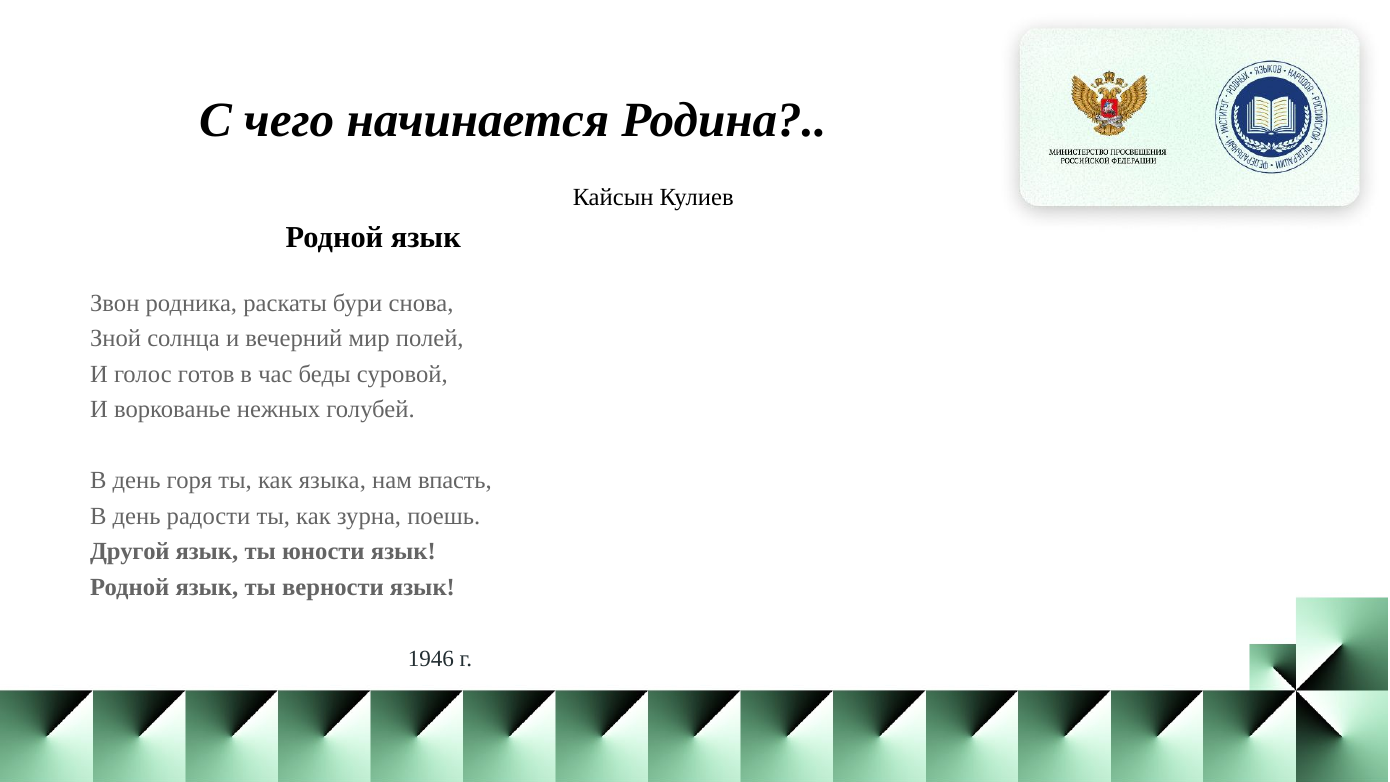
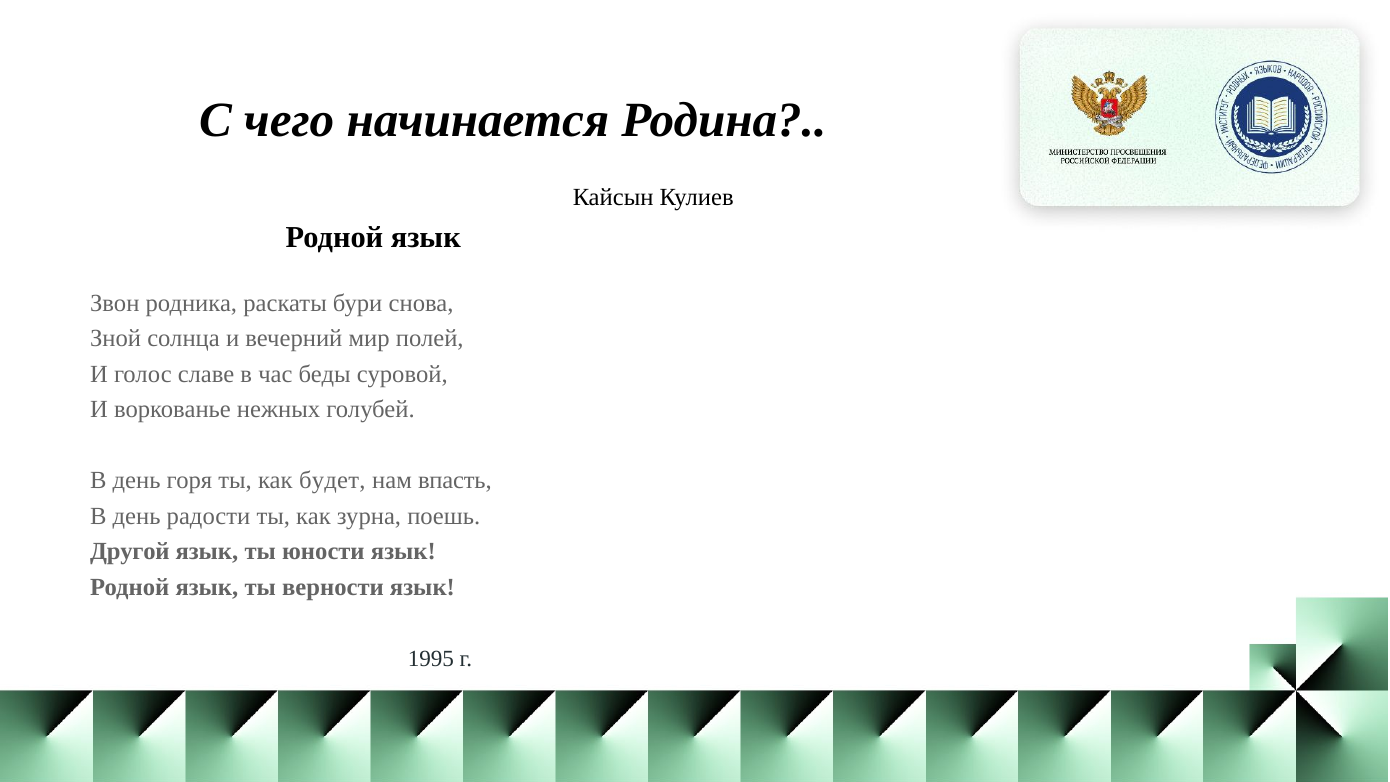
готов: готов -> славе (206, 374)
языка: языка -> будет (332, 480)
1946: 1946 -> 1995 (431, 658)
